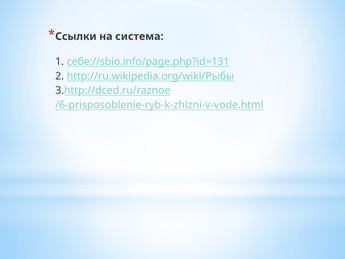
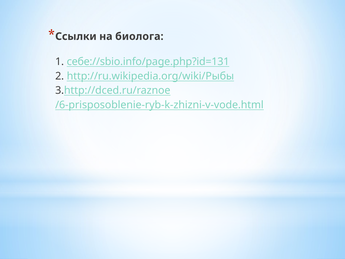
система: система -> биолога (139, 36)
